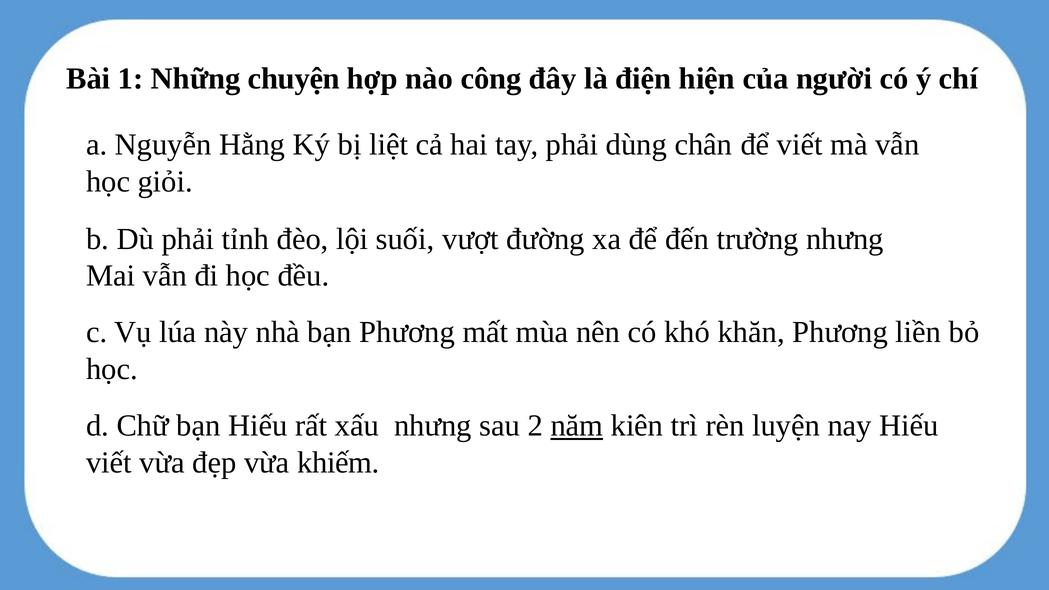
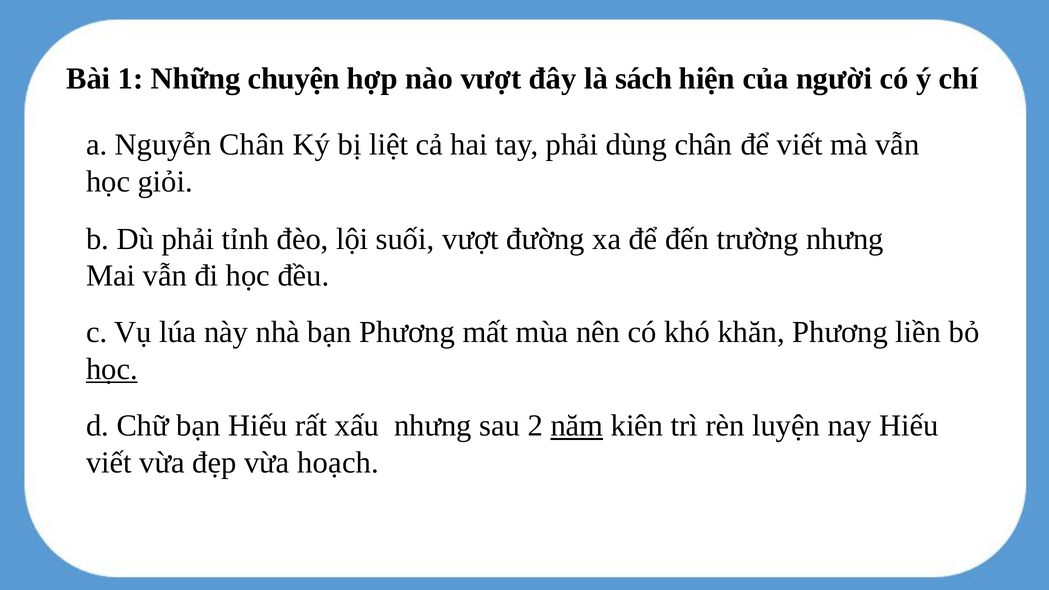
nào công: công -> vượt (491, 78)
điện: điện -> sách (644, 78)
Nguyễn Hằng: Hằng -> Chân (252, 145)
học underline: none -> present (112, 369)
khiếm: khiếm -> hoạch (338, 463)
